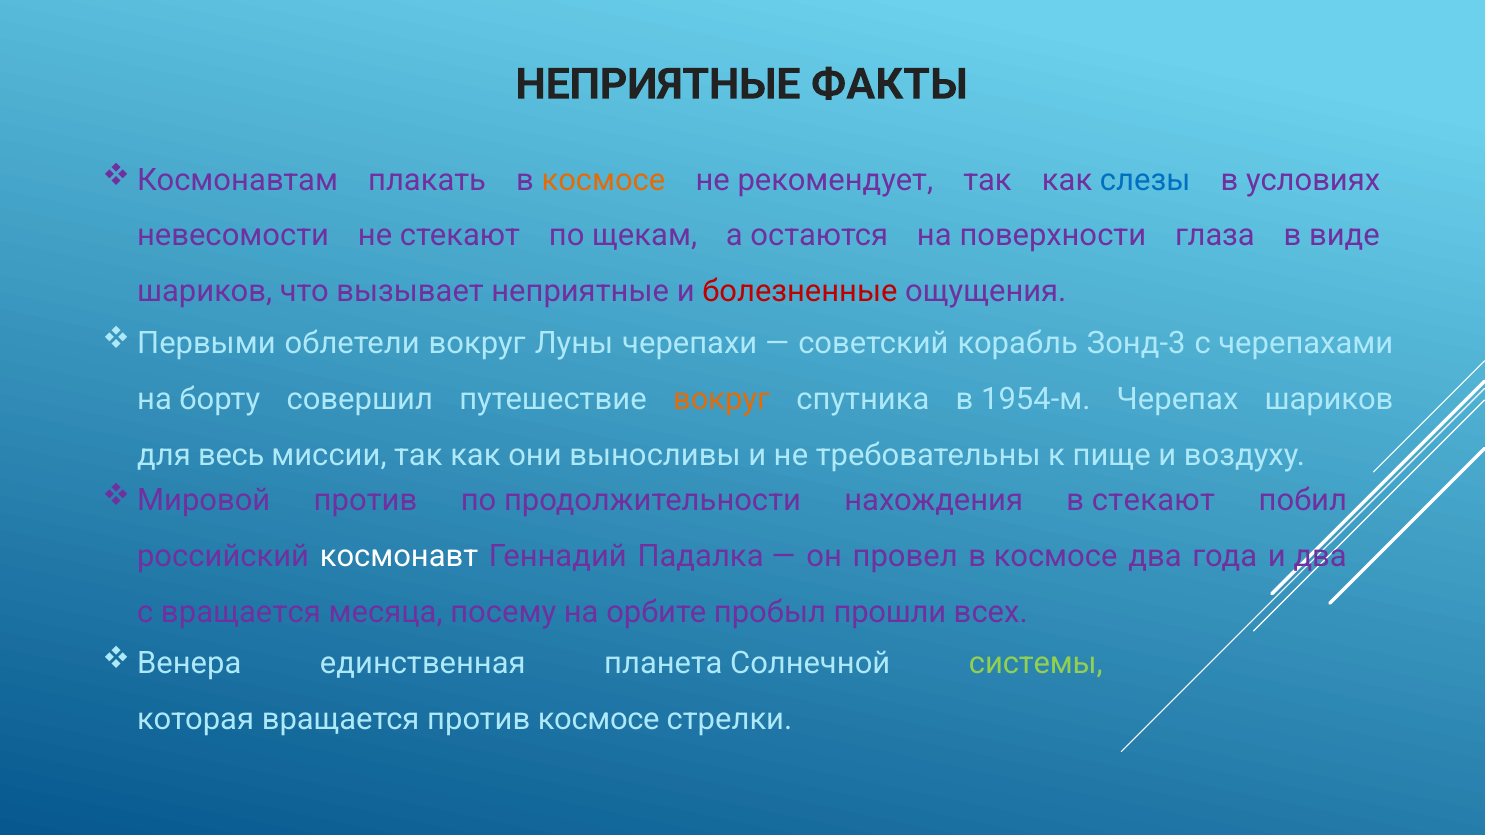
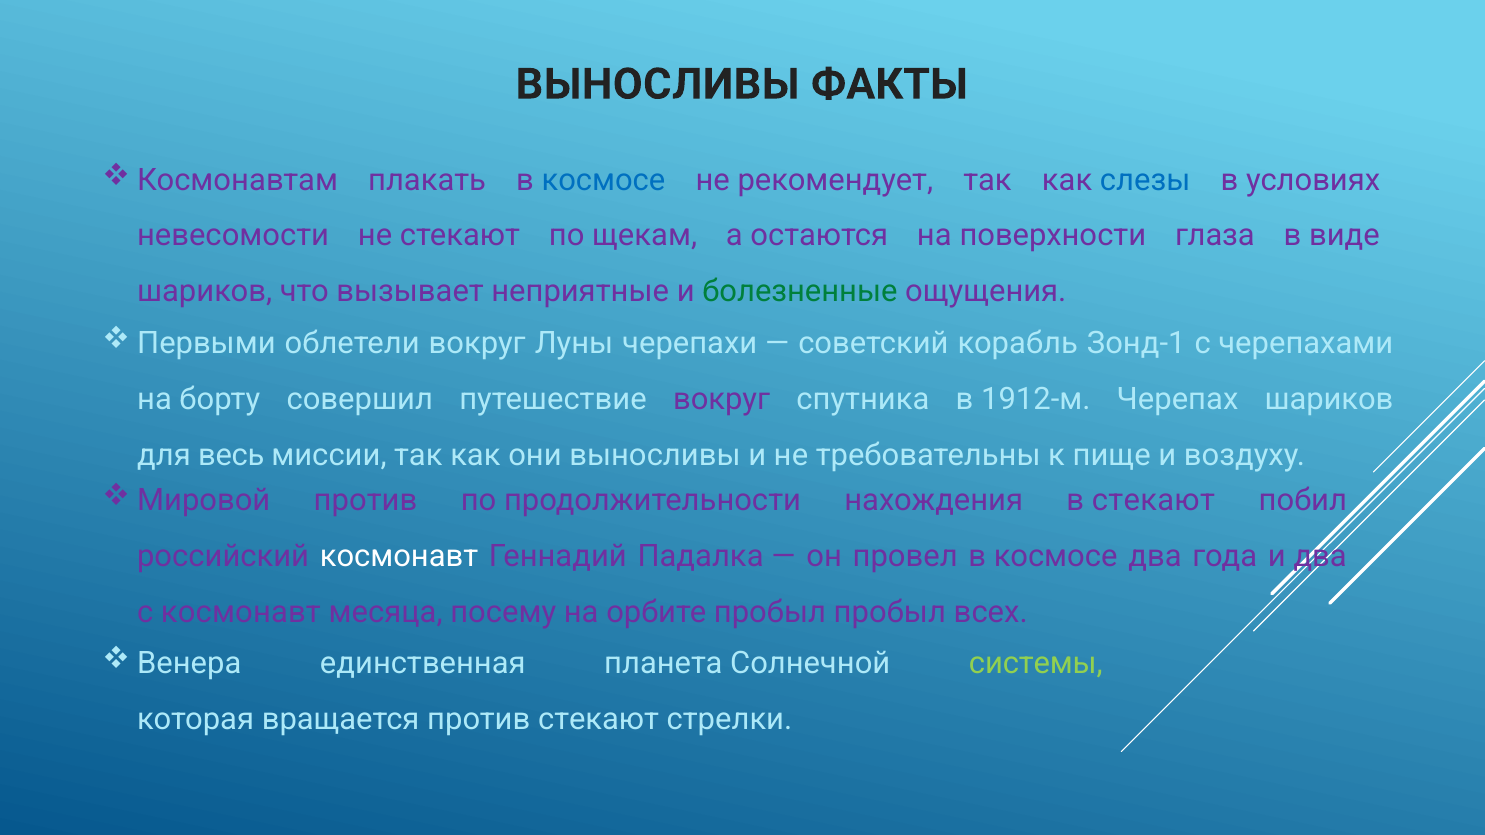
НЕПРИЯТНЫЕ: НЕПРИЯТНЫЕ -> ВЫНОСЛИВЫ (658, 84)
космосе colour: orange -> blue (603, 180)
болезненные colour: red -> green (800, 291)
Зонд-3: Зонд-3 -> Зонд-1 (1136, 344)
вокруг colour: orange -> purple (722, 400)
1954-м: 1954-м -> 1912-м (1036, 400)
с вращается: вращается -> космонавт (241, 612)
пробыл прошли: прошли -> пробыл (890, 612)
против космосе: космосе -> стекают (599, 719)
